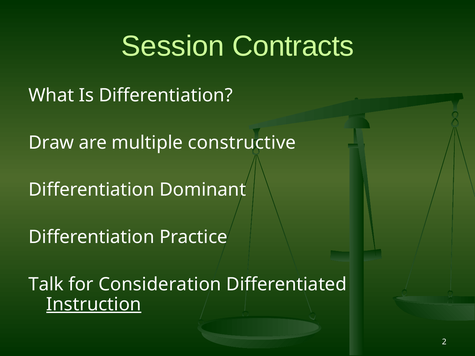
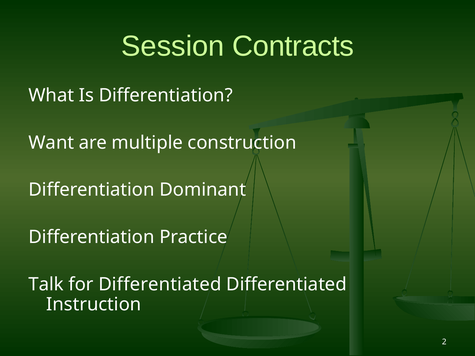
Draw: Draw -> Want (51, 143)
constructive: constructive -> construction (242, 143)
for Consideration: Consideration -> Differentiated (160, 285)
Instruction underline: present -> none (94, 305)
